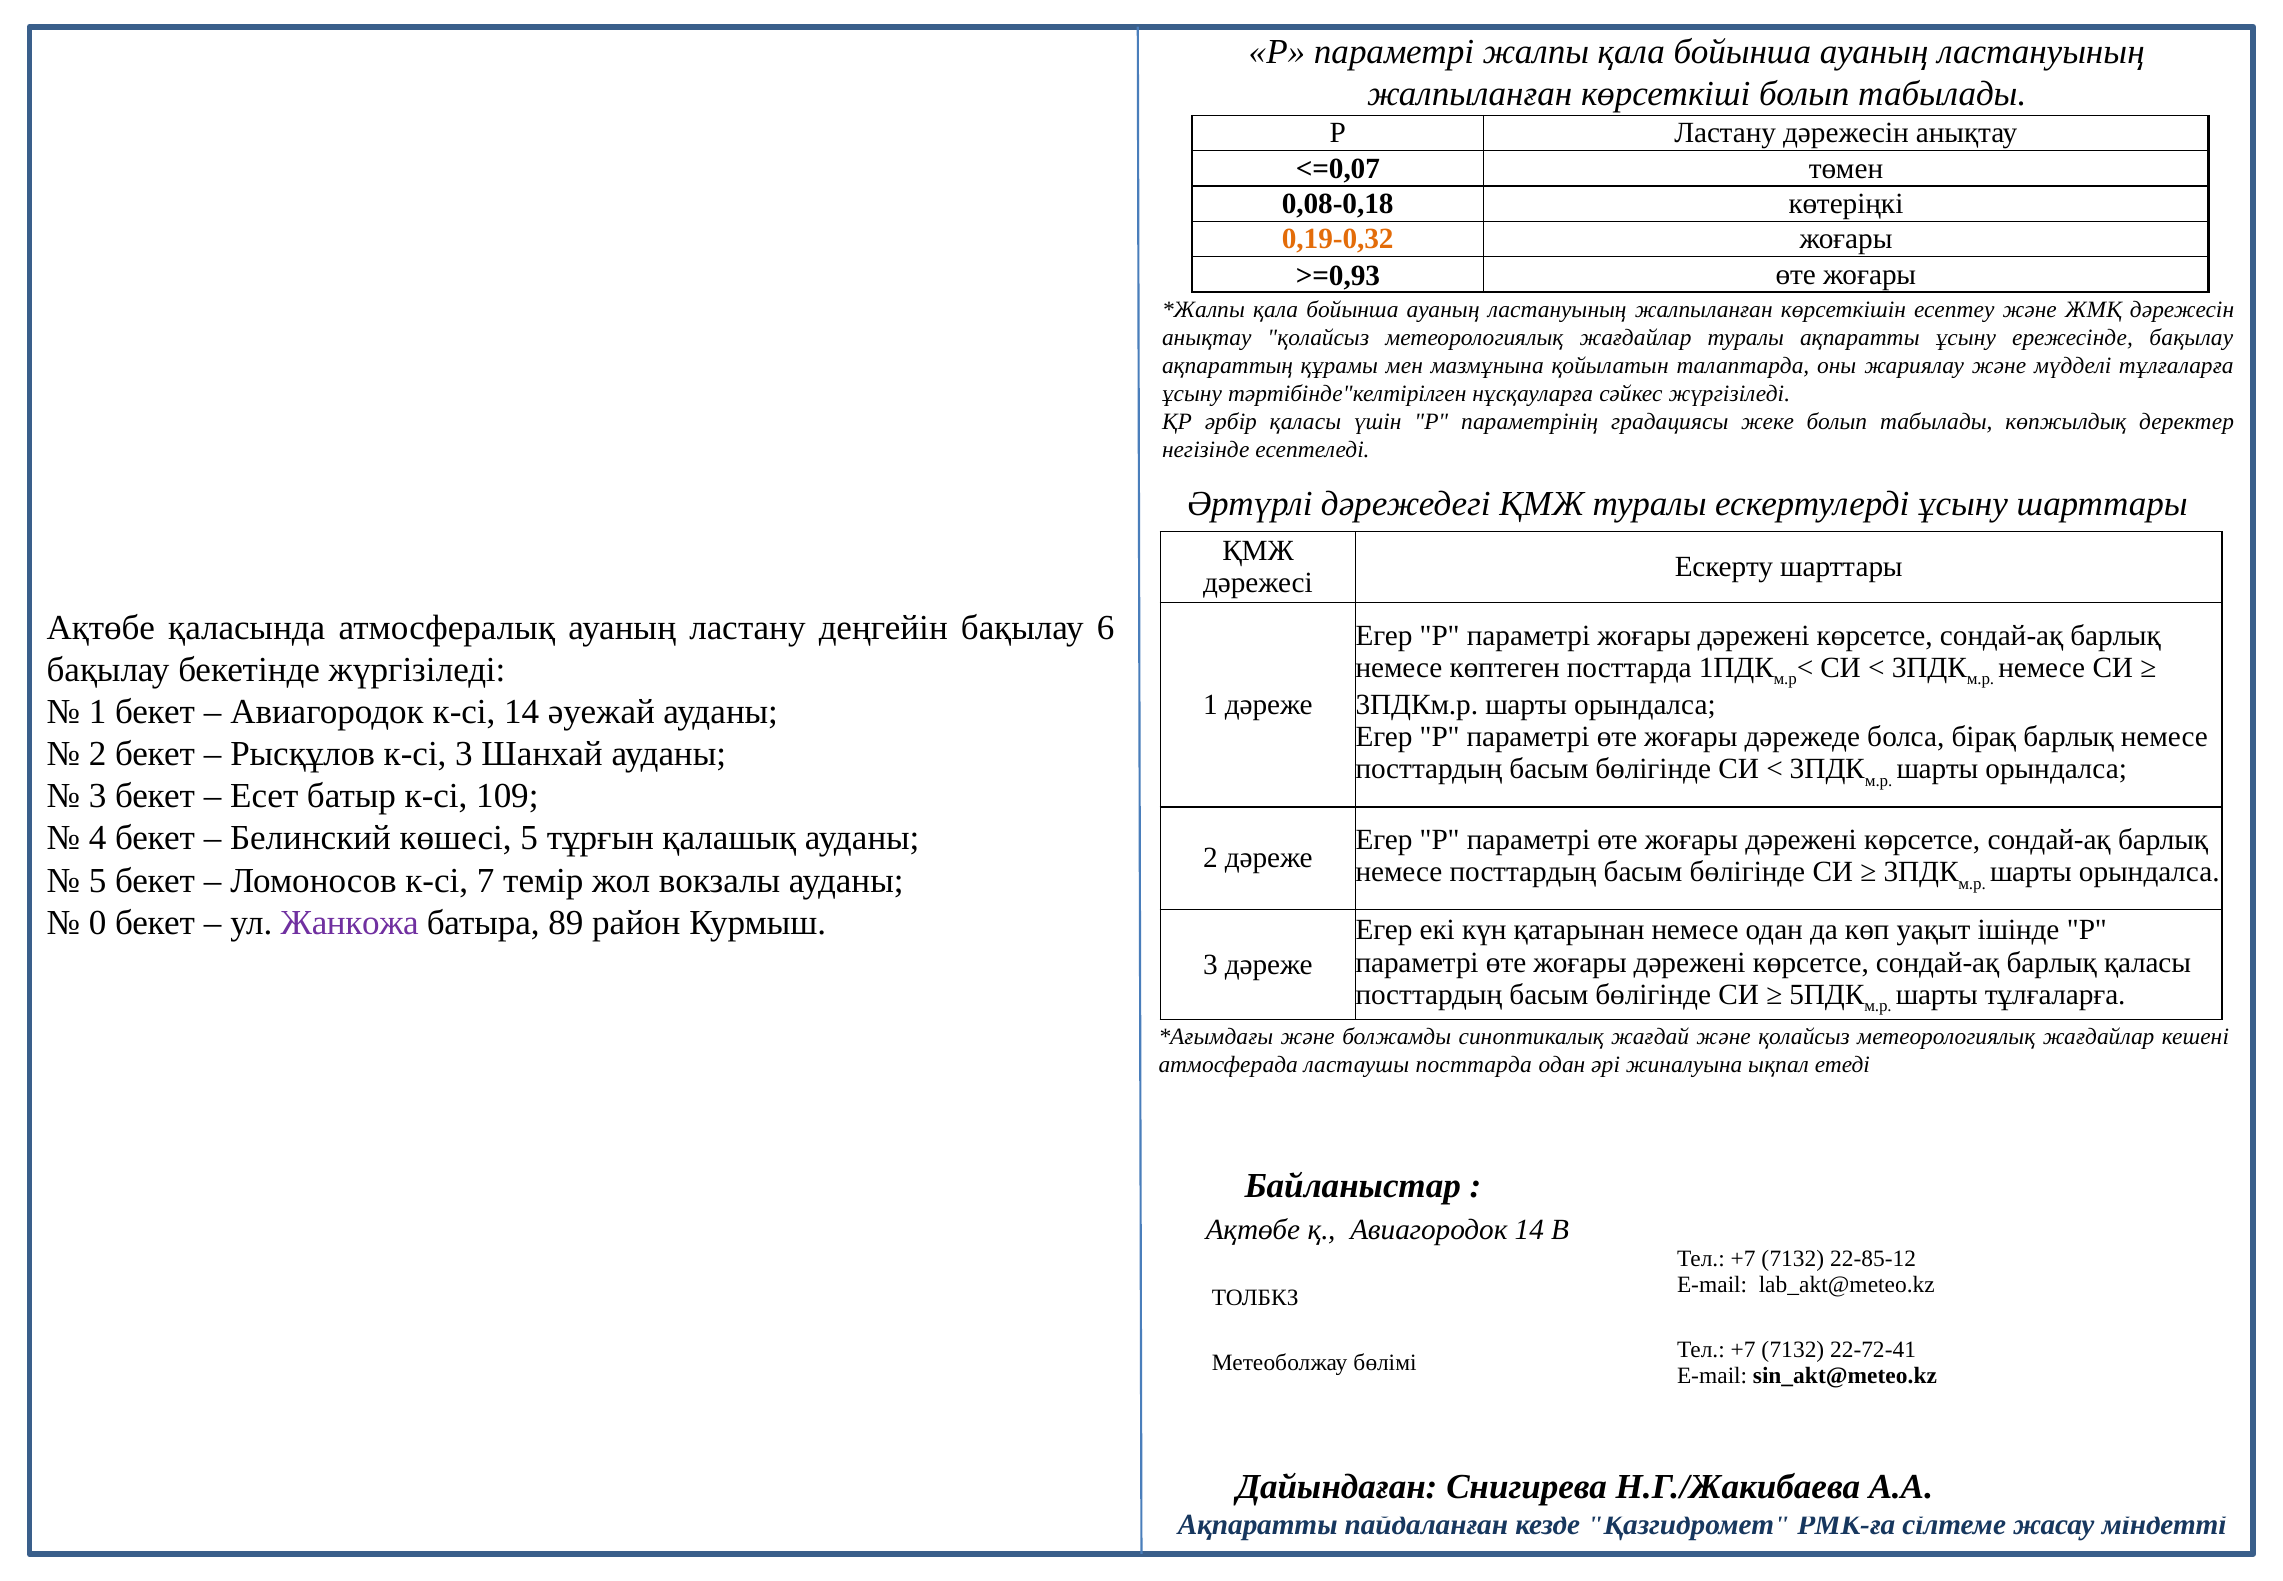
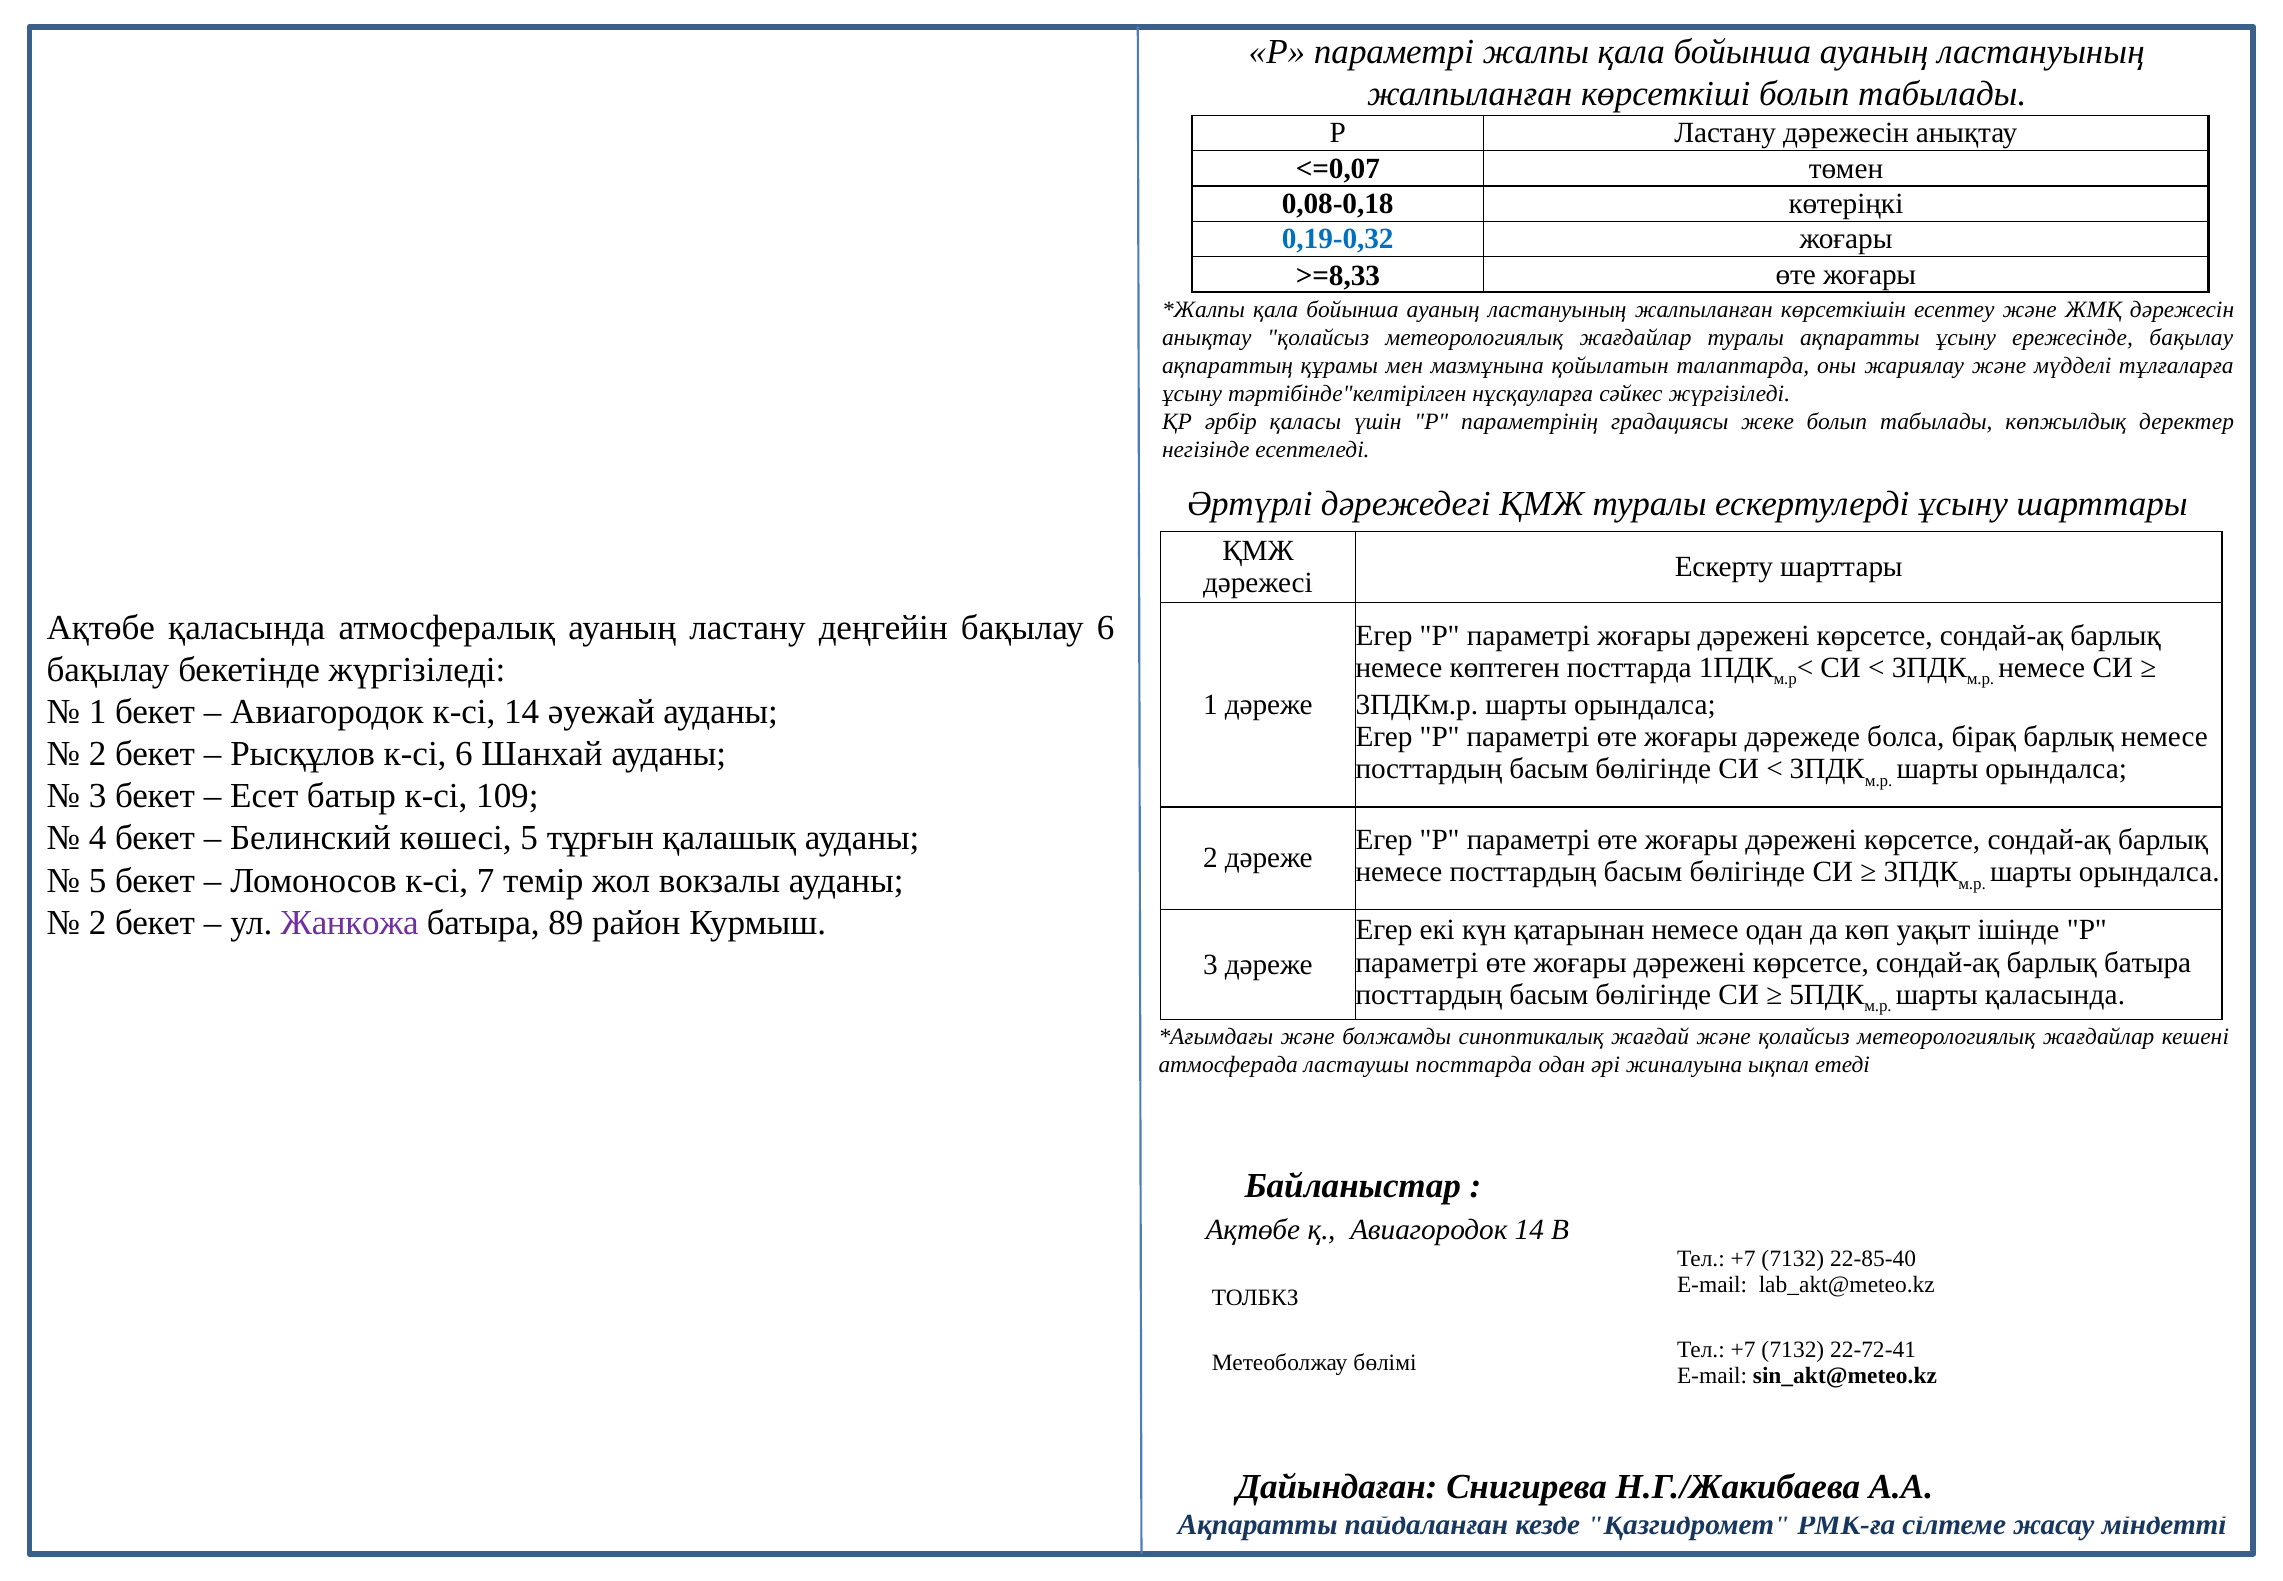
0,19-0,32 colour: orange -> blue (1338, 239)
>=0,93: >=0,93 -> >=8,33 (1338, 276)
к-сі 3: 3 -> 6 (464, 754)
0: 0 -> 2 (98, 922)
барлық қаласы: қаласы -> батыра (2148, 962)
шарты тұлғаларға: тұлғаларға -> қаласында (2055, 994)
22-85-12: 22-85-12 -> 22-85-40 (1873, 1258)
